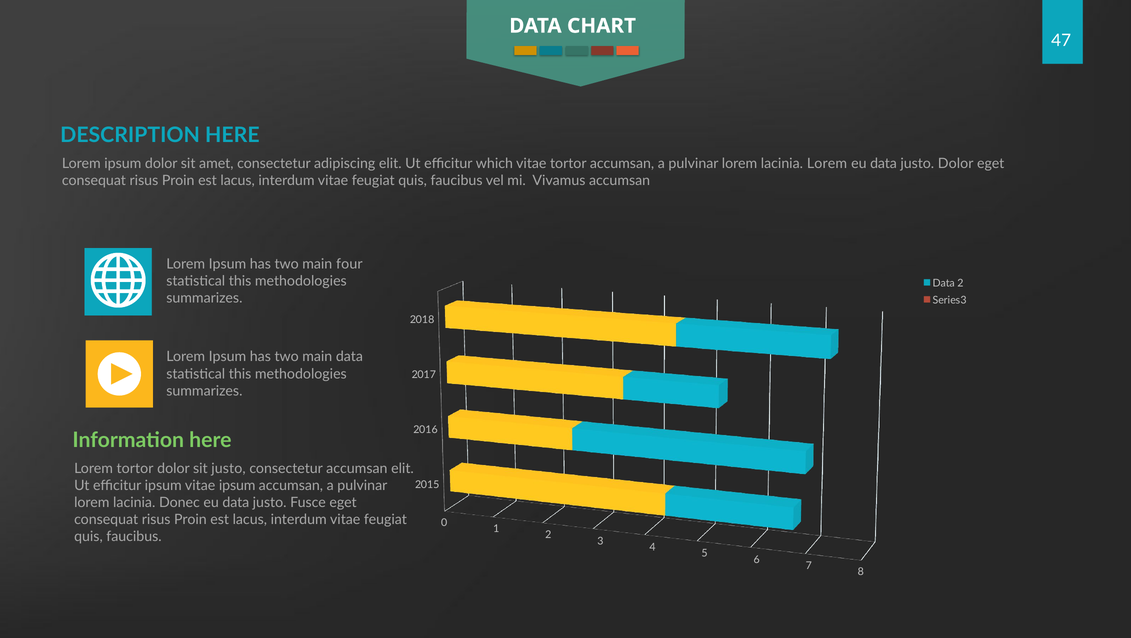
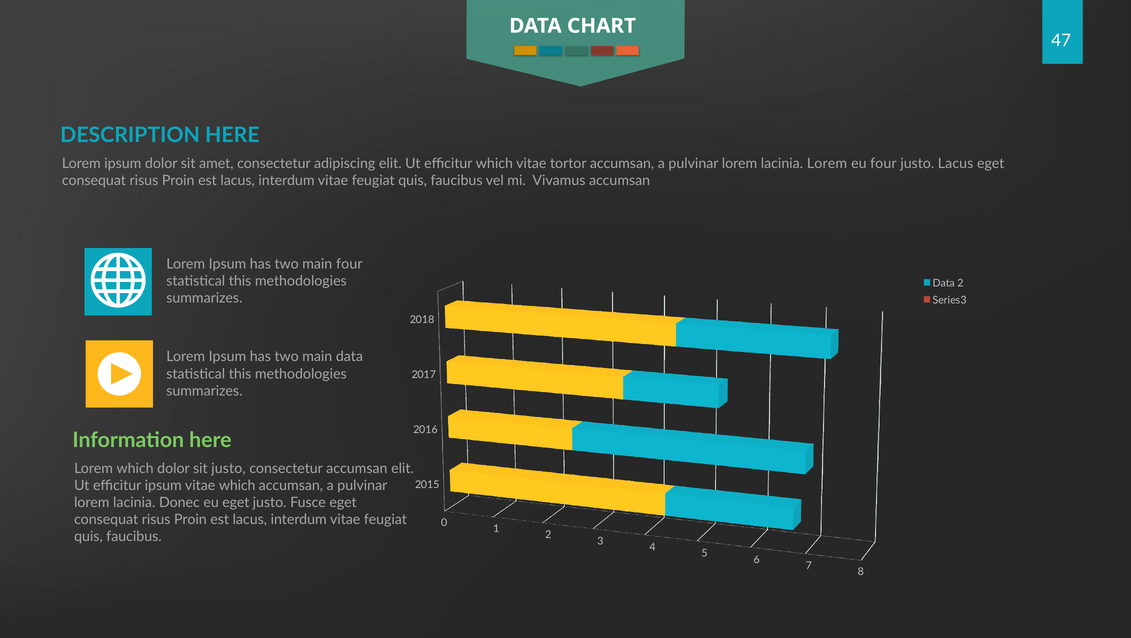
data: data -> four (883, 164)
justo Dolor: Dolor -> Lacus (956, 164)
Lorem tortor: tortor -> which (135, 468)
vitae ipsum: ipsum -> which (237, 485)
Donec eu data: data -> eget (236, 502)
